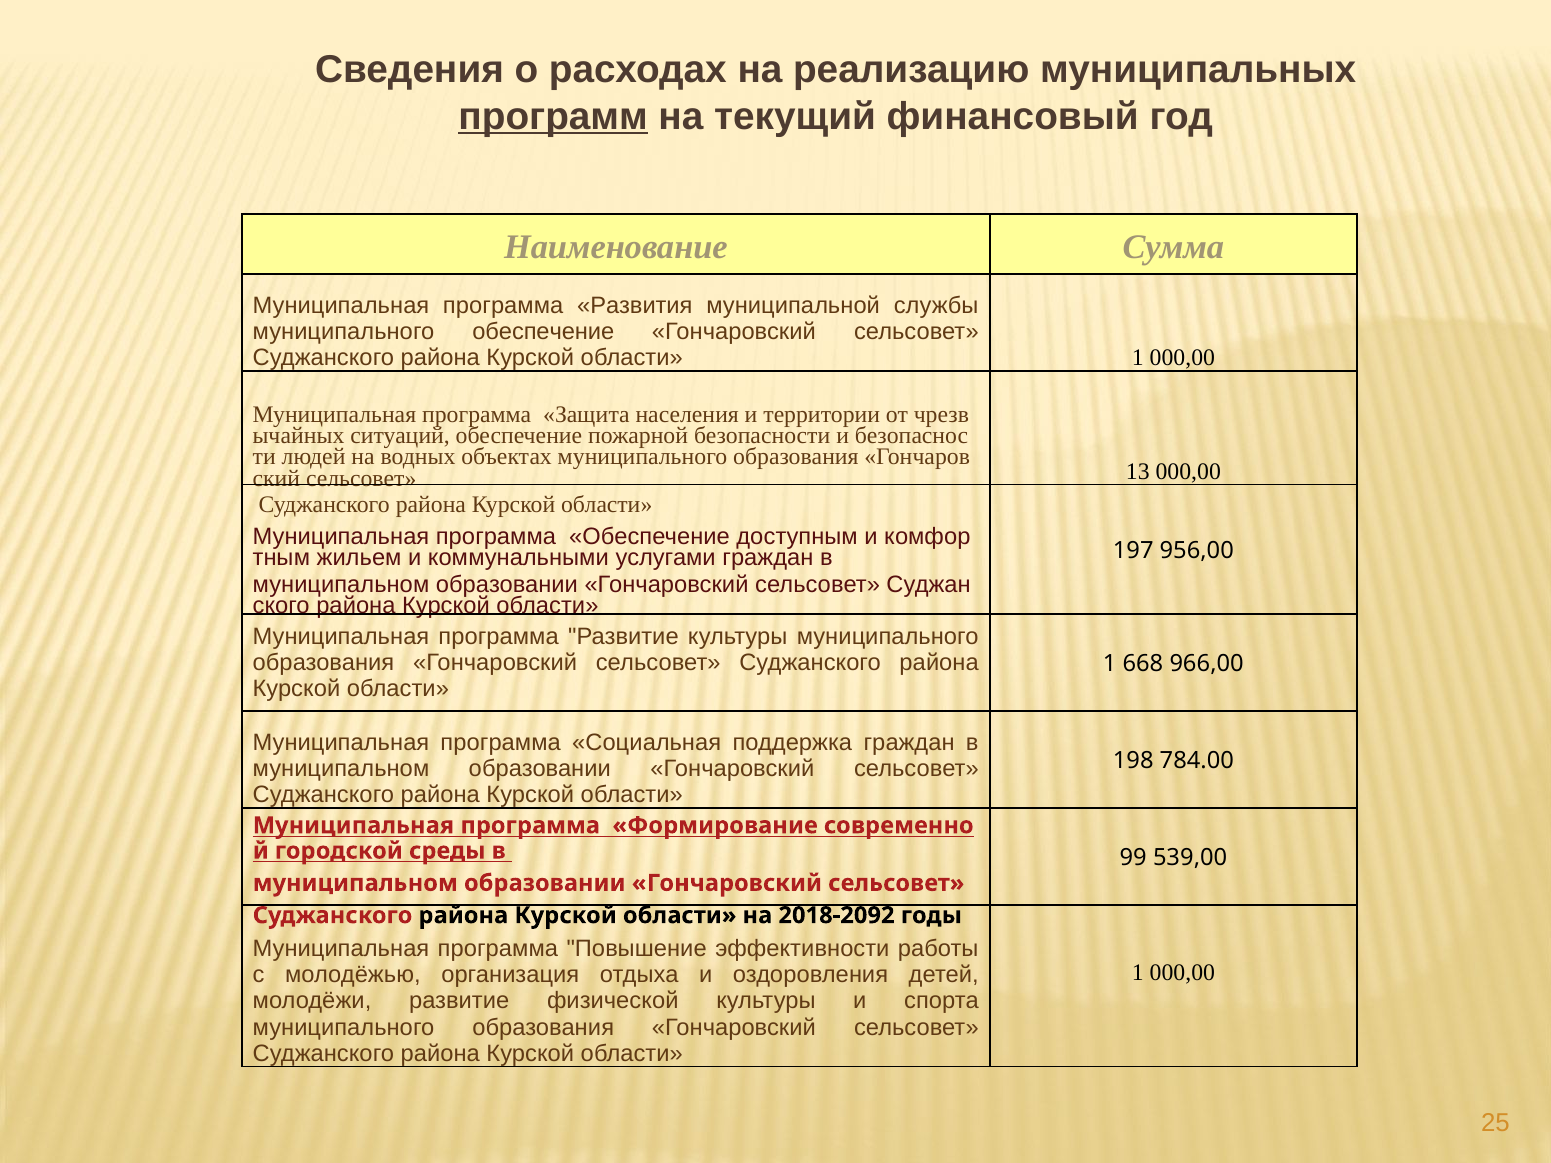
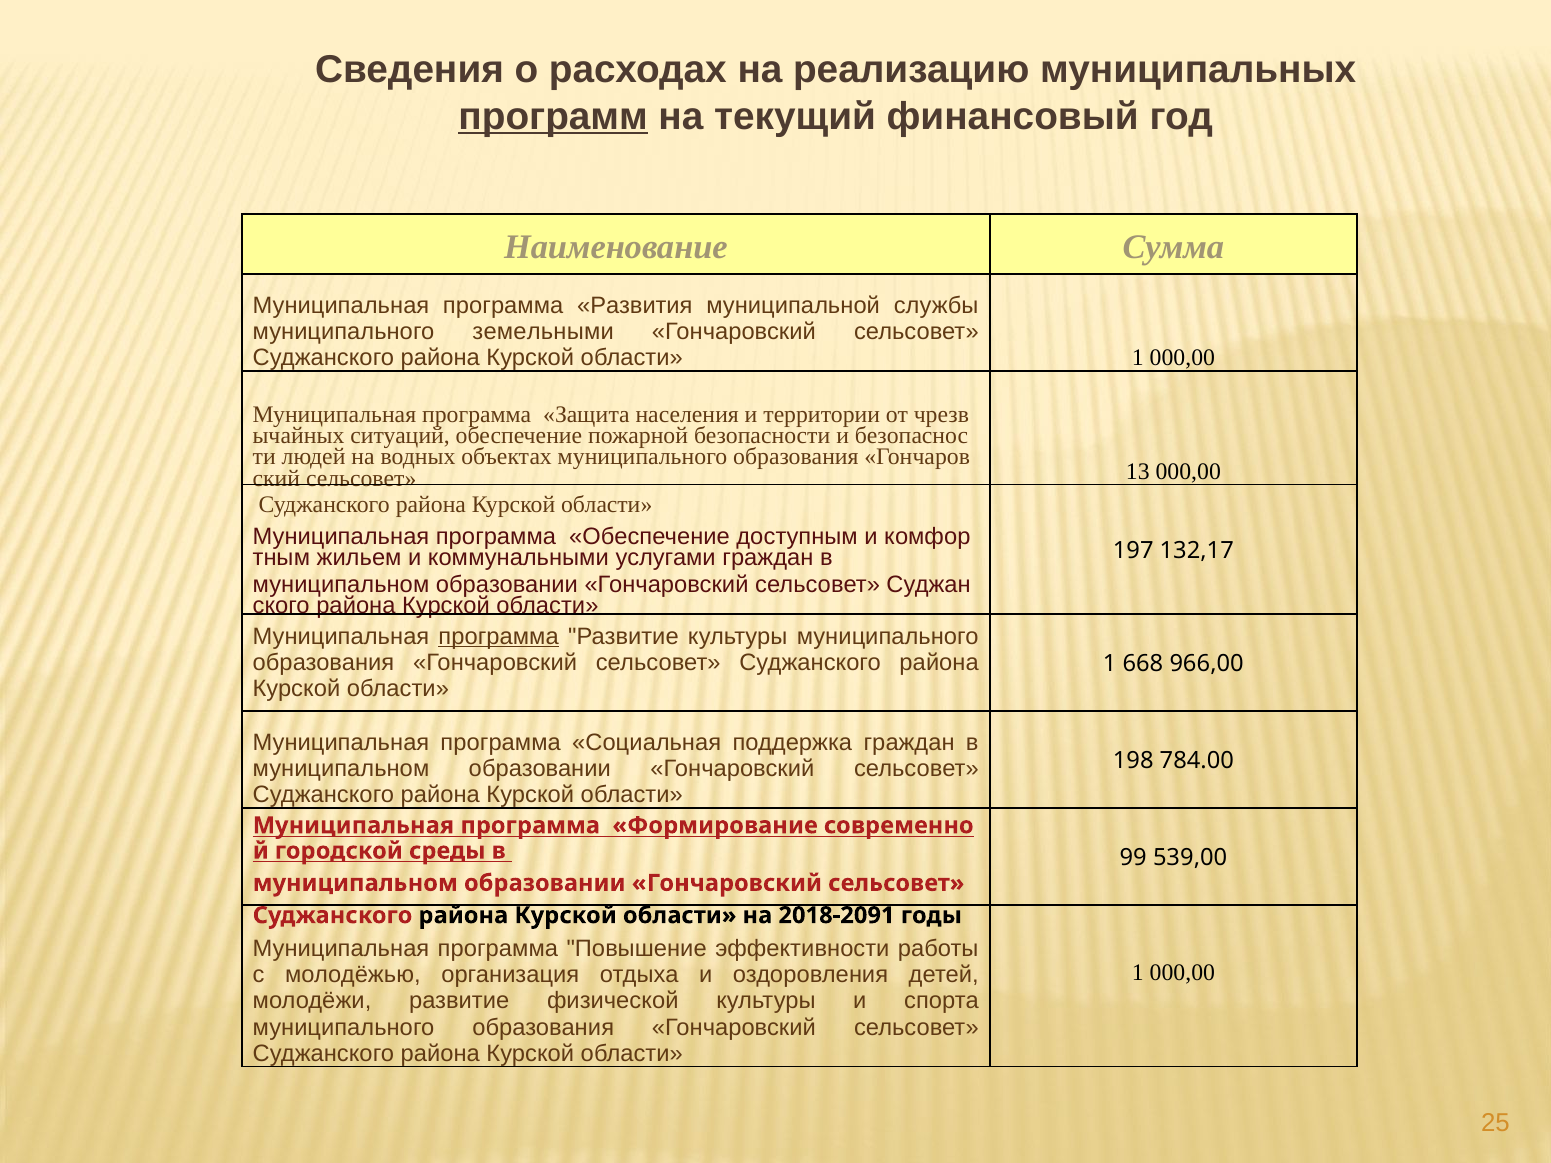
муниципального обеспечение: обеспечение -> земельными (543, 332)
956,00: 956,00 -> 132,17 (1197, 551)
программа underline: none -> present (499, 636)
2018-2092: 2018-2092 -> 2018-2091 (836, 916)
